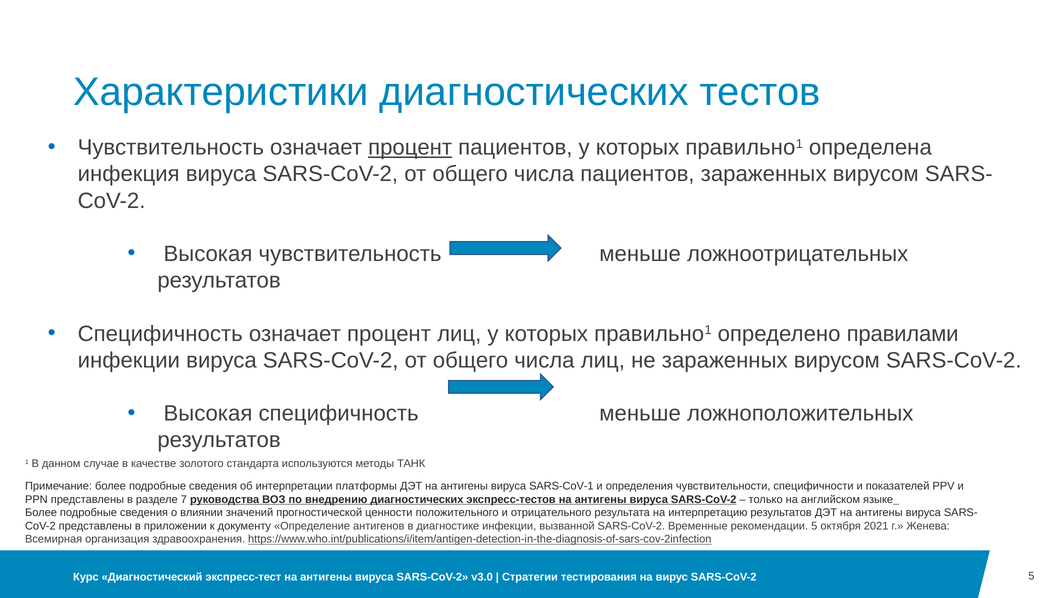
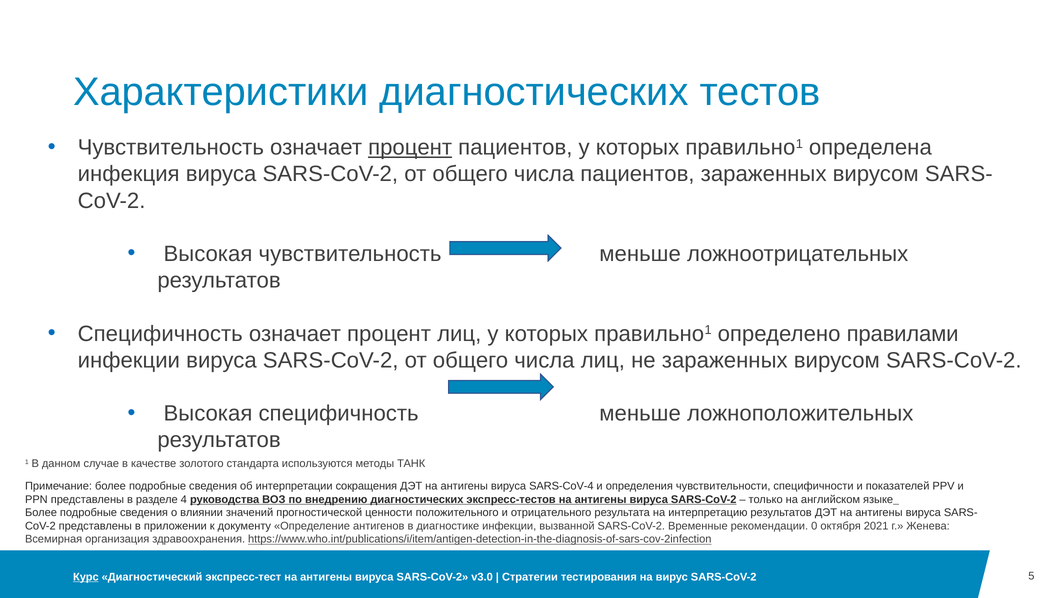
платформы: платформы -> сокращения (366, 486)
SARS-CoV-1: SARS-CoV-1 -> SARS-CoV-4 (561, 486)
7: 7 -> 4 (184, 499)
рекомендации 5: 5 -> 0 (814, 526)
Курс underline: none -> present (86, 577)
